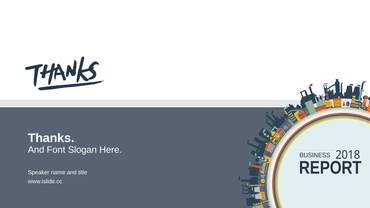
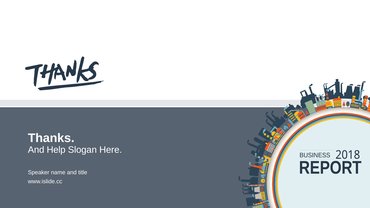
Font: Font -> Help (56, 150)
